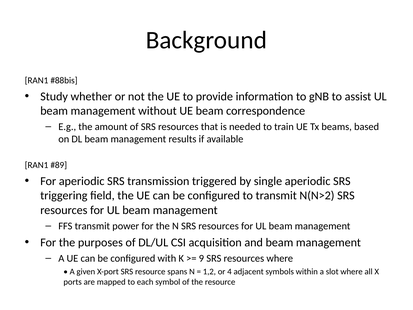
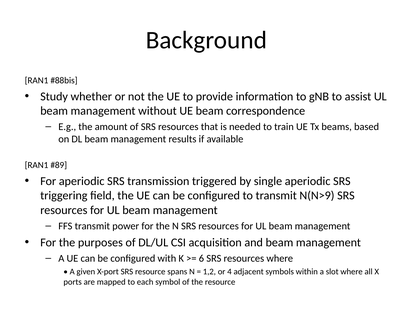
N(N>2: N(N>2 -> N(N>9 (317, 195)
9: 9 -> 6 (201, 258)
